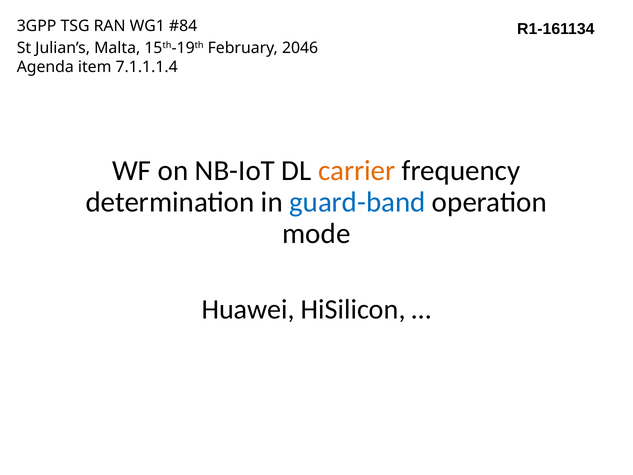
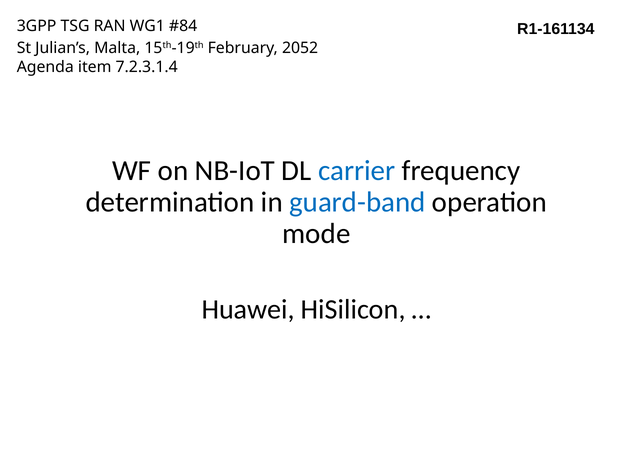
2046: 2046 -> 2052 (300, 48)
7.1.1.1.4: 7.1.1.1.4 -> 7.2.3.1.4 (147, 67)
carrier colour: orange -> blue (357, 171)
